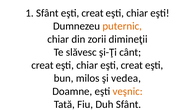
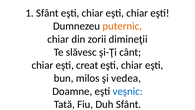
Sfânt eşti creat: creat -> chiar (92, 13)
creat: creat -> chiar (42, 65)
chiar: chiar -> creat (87, 65)
creat: creat -> chiar (132, 65)
veşnic colour: orange -> blue (128, 91)
